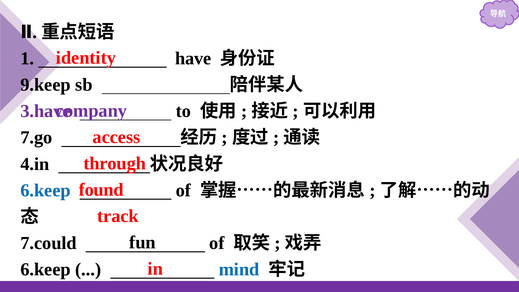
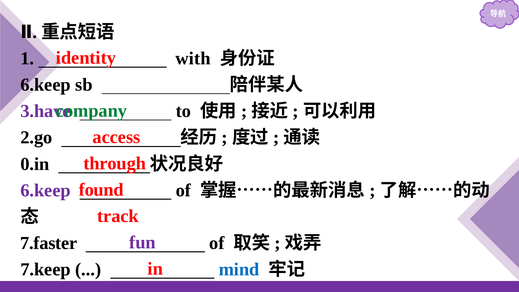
have: have -> with (193, 58)
9.keep: 9.keep -> 6.keep (46, 85)
company colour: purple -> green (92, 111)
7.go: 7.go -> 2.go (36, 138)
4.in: 4.in -> 0.in (35, 164)
6.keep colour: blue -> purple (46, 190)
fun colour: black -> purple (142, 242)
7.could: 7.could -> 7.faster (49, 243)
6.keep: 6.keep -> 7.keep (46, 269)
